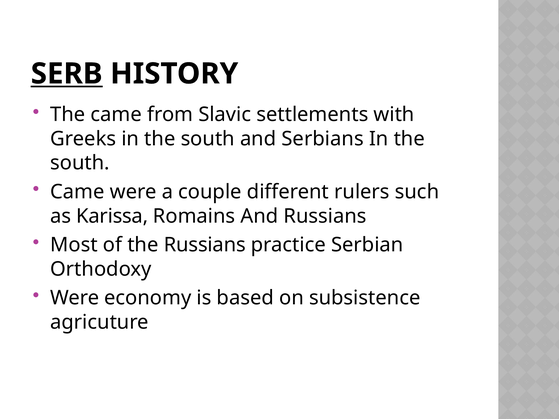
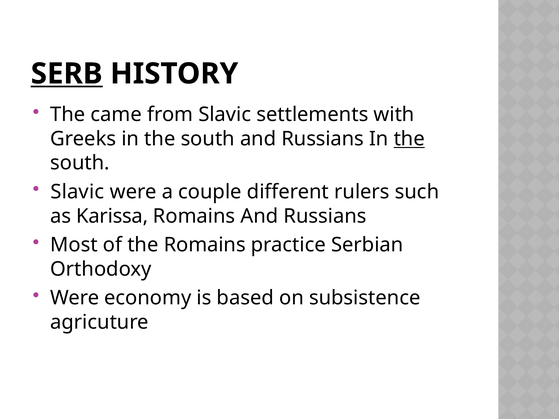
south and Serbians: Serbians -> Russians (323, 139)
the underline: none -> present (409, 139)
Came: Came -> Slavic (77, 192)
the Russians: Russians -> Romains (205, 245)
